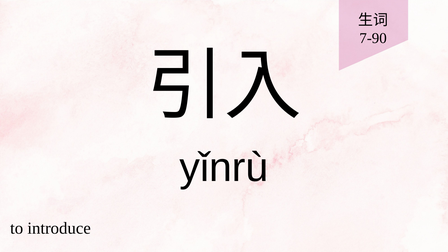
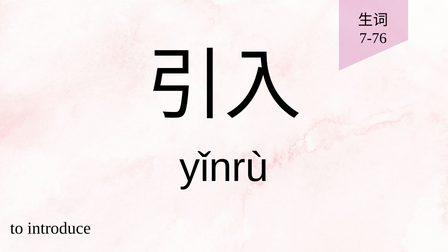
7-90: 7-90 -> 7-76 (373, 38)
